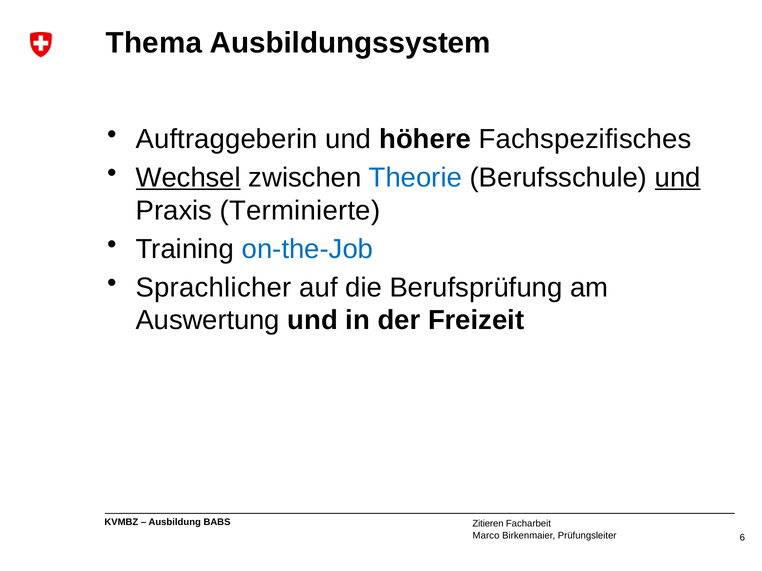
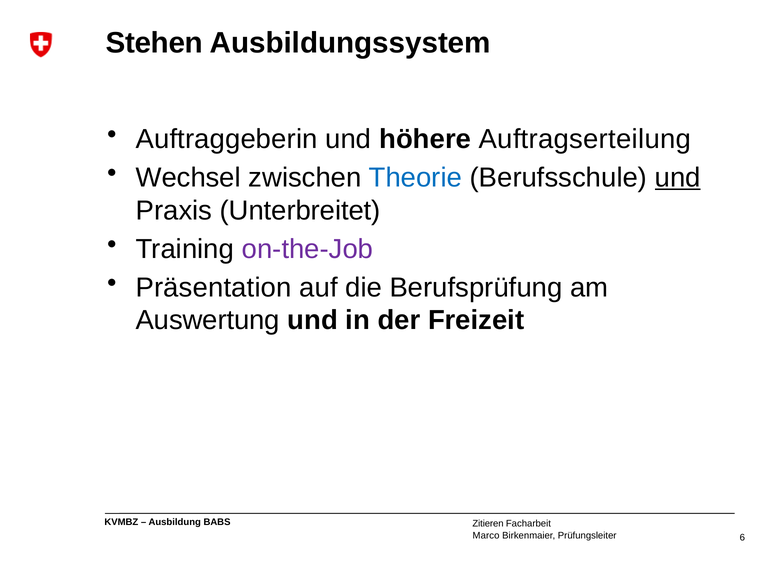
Thema: Thema -> Stehen (154, 43)
Fachspezifisches: Fachspezifisches -> Auftragserteilung (585, 139)
Wechsel underline: present -> none (188, 178)
Terminierte: Terminierte -> Unterbreitet (300, 211)
on-the-Job colour: blue -> purple (307, 249)
Sprachlicher: Sprachlicher -> Präsentation (214, 288)
